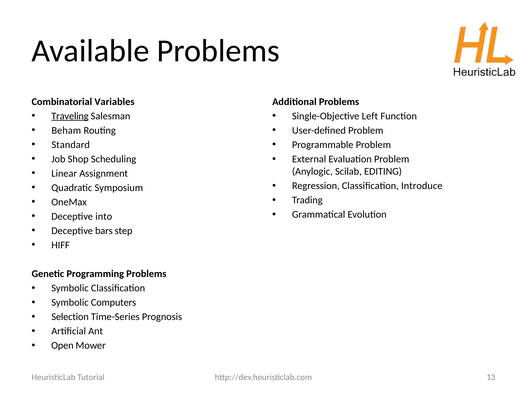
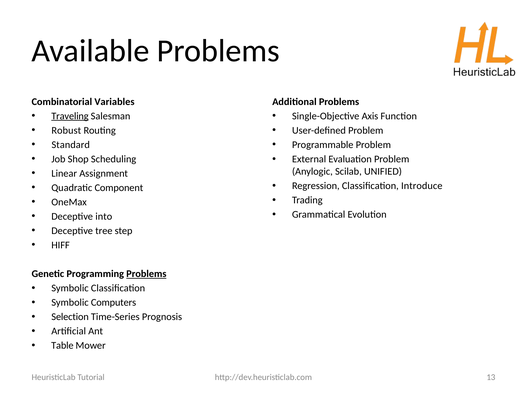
Left: Left -> Axis (370, 116)
Beham: Beham -> Robust (66, 130)
EDITING: EDITING -> UNIFIED (383, 172)
Symposium: Symposium -> Component (119, 188)
bars: bars -> tree (104, 231)
Problems underline: none -> present (146, 274)
Open: Open -> Table (62, 346)
